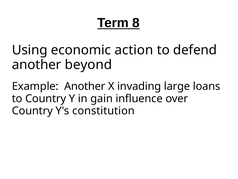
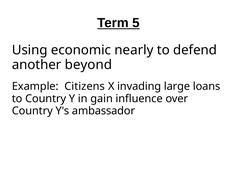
8: 8 -> 5 (136, 23)
action: action -> nearly (134, 50)
Example Another: Another -> Citizens (85, 86)
constitution: constitution -> ambassador (104, 110)
